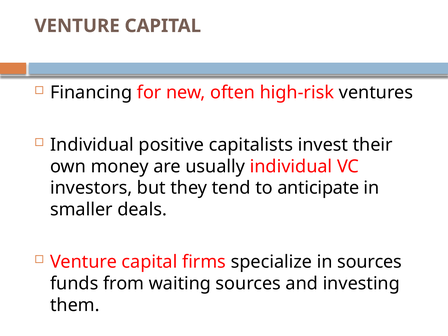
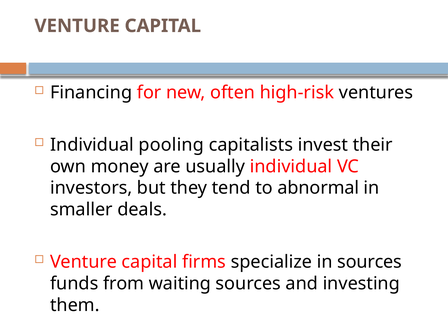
positive: positive -> pooling (171, 145)
anticipate: anticipate -> abnormal (318, 188)
